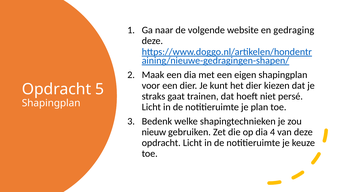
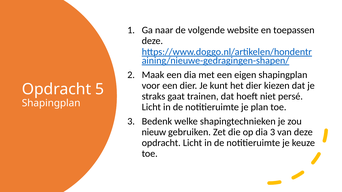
gedraging: gedraging -> toepassen (294, 30)
dia 4: 4 -> 3 (273, 132)
